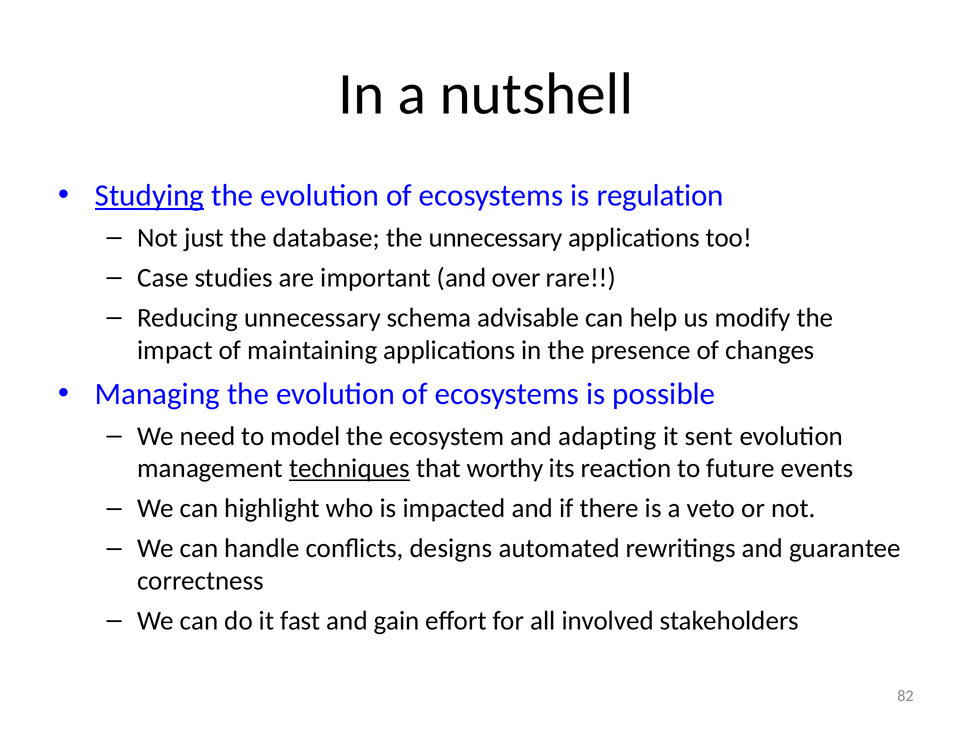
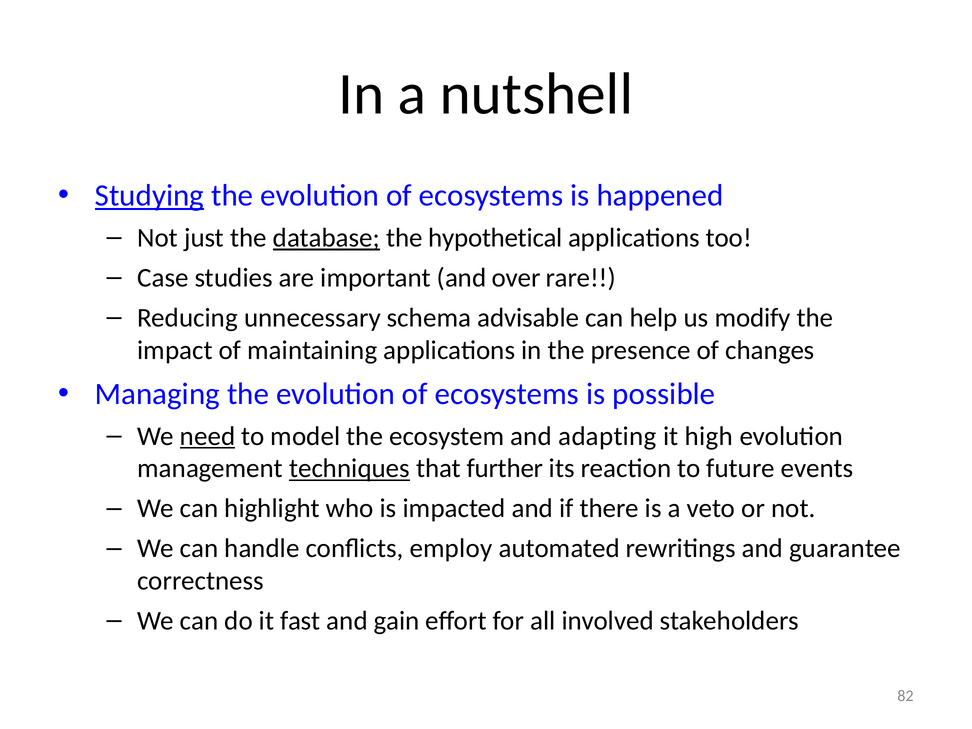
regulation: regulation -> happened (660, 196)
database underline: none -> present (326, 238)
the unnecessary: unnecessary -> hypothetical (496, 238)
need underline: none -> present (208, 436)
sent: sent -> high (709, 436)
worthy: worthy -> further (505, 469)
designs: designs -> employ (451, 549)
